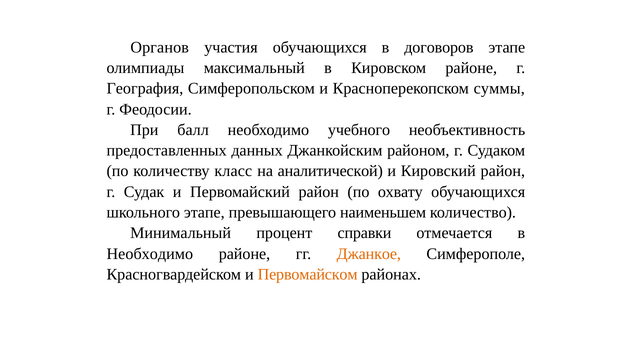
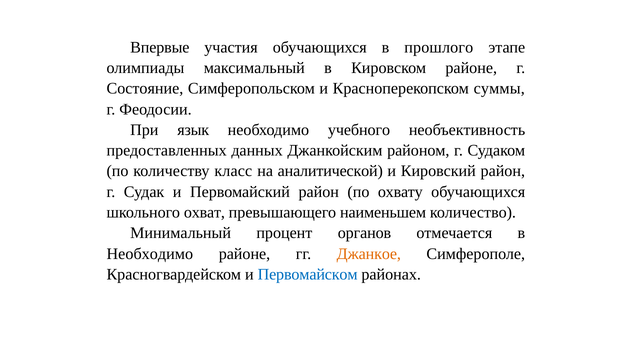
Органов: Органов -> Впервые (160, 47)
договоров: договоров -> прошлого (439, 47)
География: География -> Состояние (145, 88)
балл: балл -> язык (193, 130)
школьного этапе: этапе -> охват (204, 212)
справки: справки -> органов (364, 233)
Первомайском colour: orange -> blue (308, 274)
